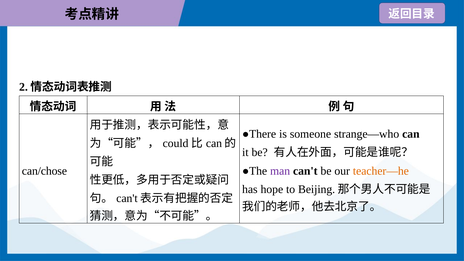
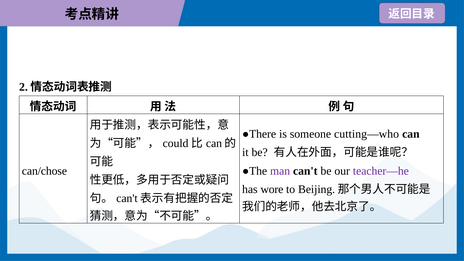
strange—who: strange—who -> cutting—who (367, 134)
teacher—he colour: orange -> purple (381, 171)
hope: hope -> wore (272, 189)
